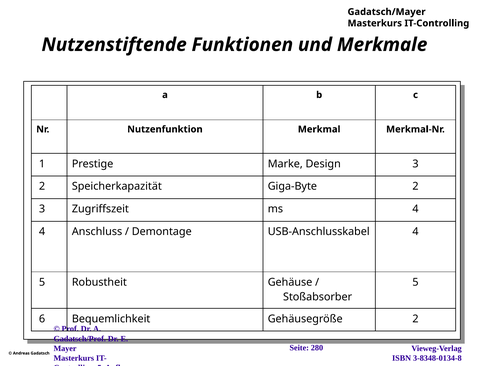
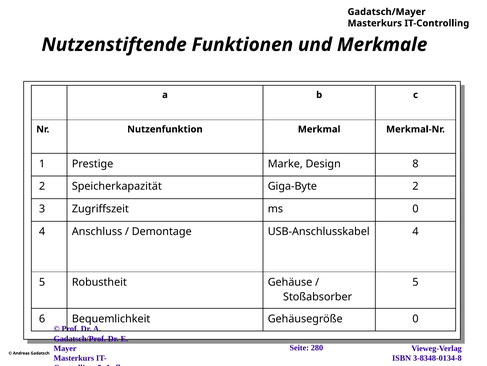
Design 3: 3 -> 8 (415, 163)
ms 4: 4 -> 0 (415, 209)
Gehäusegröße 2: 2 -> 0 (415, 318)
